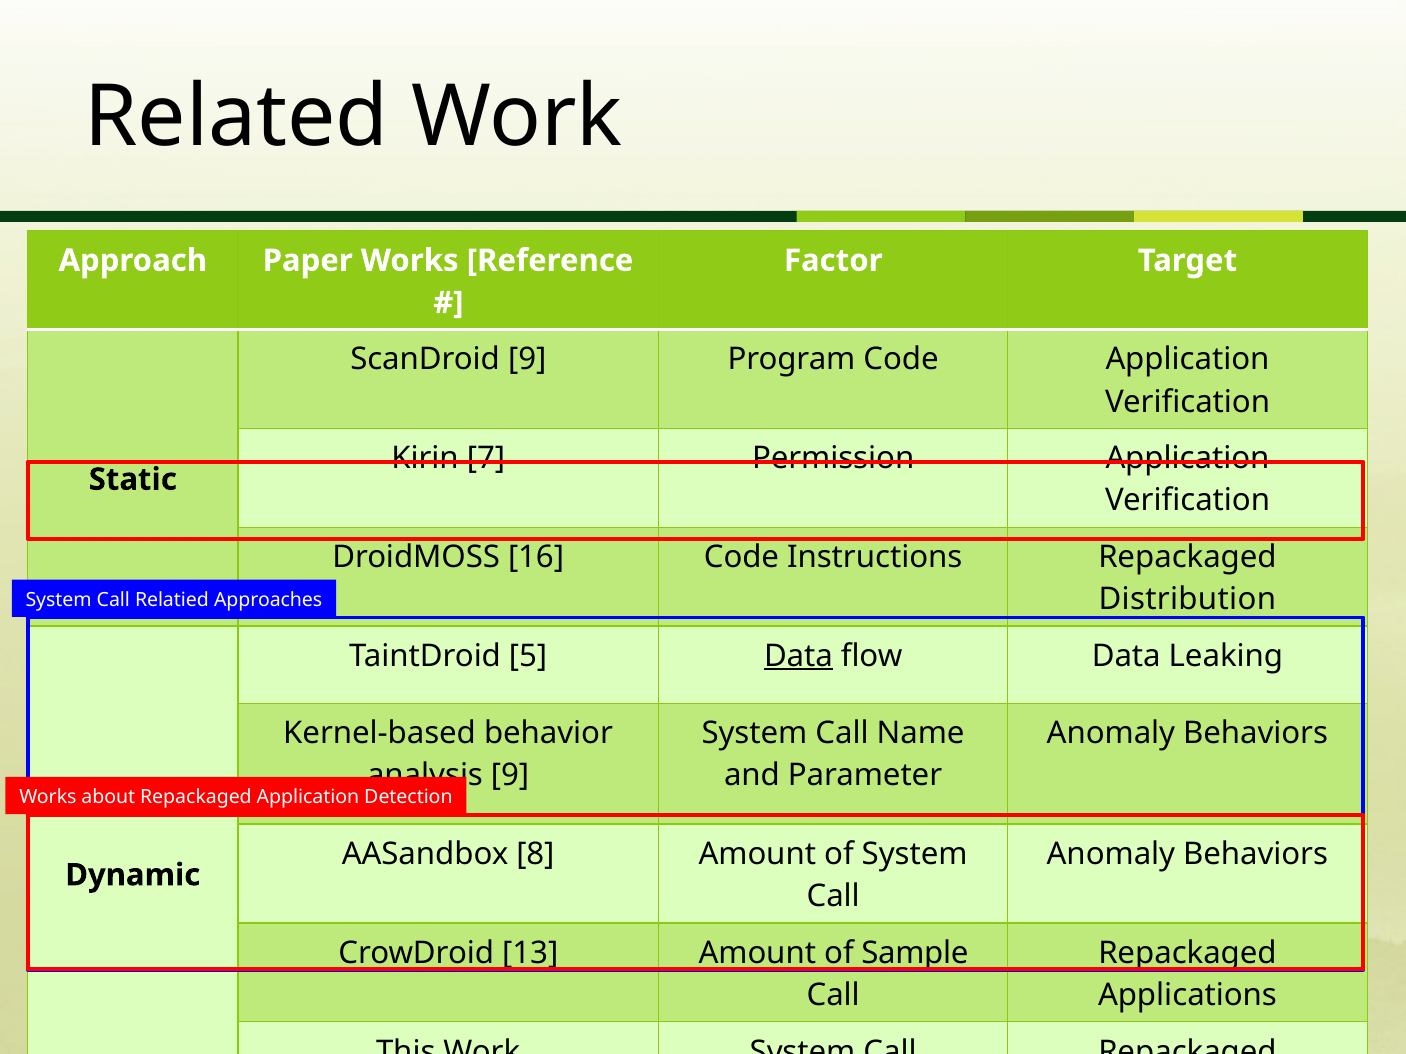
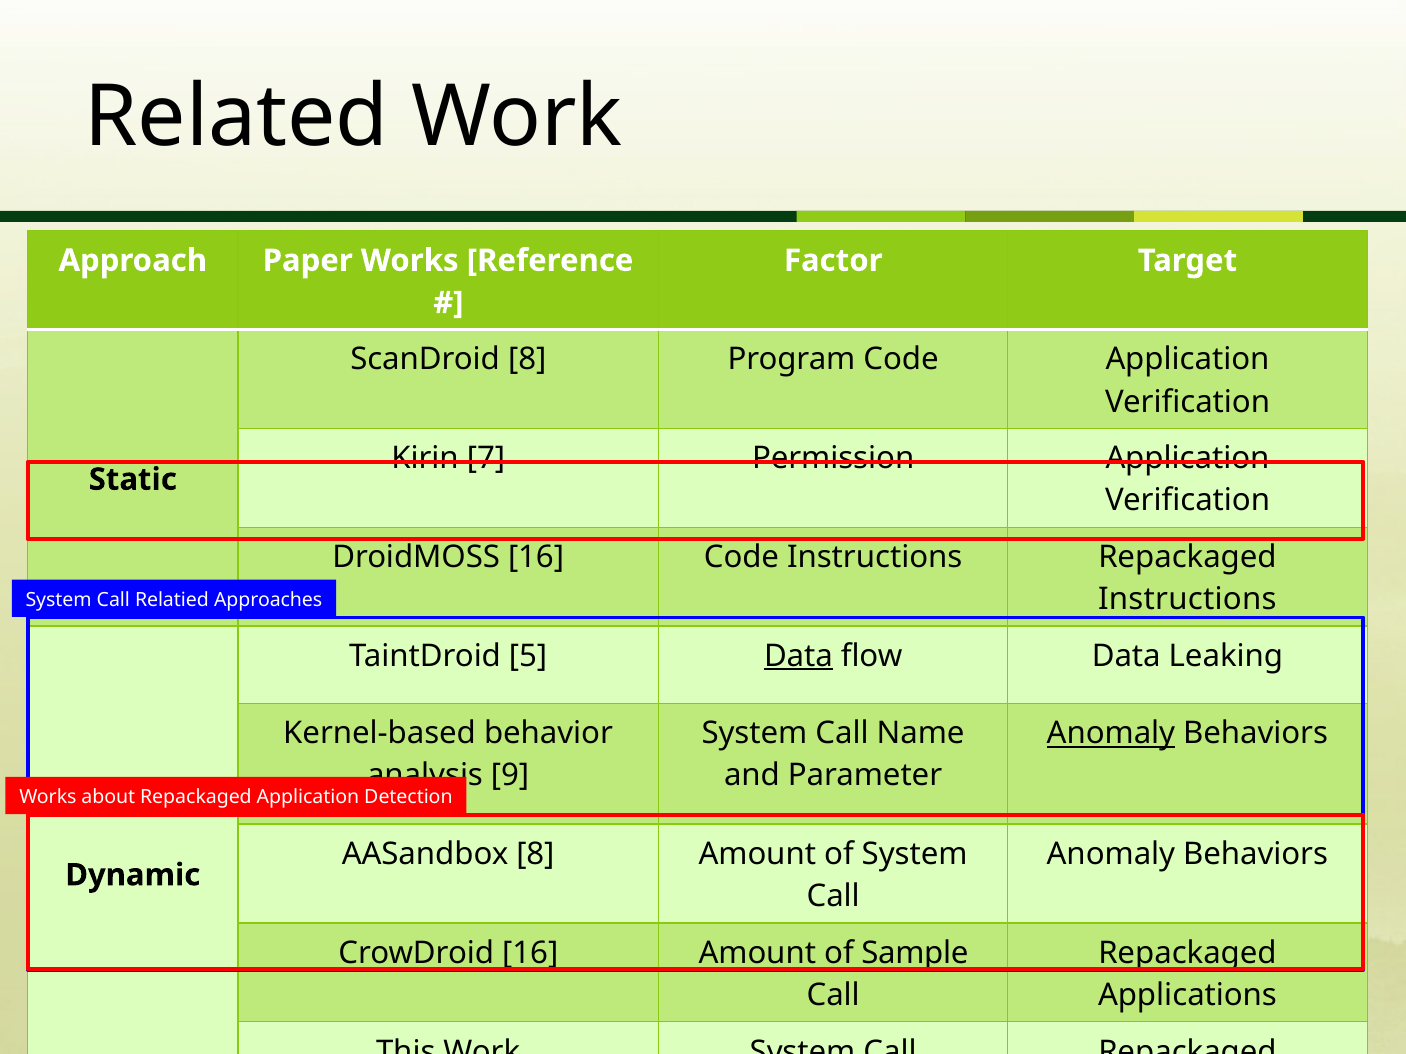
ScanDroid 9: 9 -> 8 (527, 360)
Distribution: Distribution -> Instructions (1187, 600)
Anomaly underline: none -> present (1111, 734)
CrowDroid 13: 13 -> 16 (530, 953)
